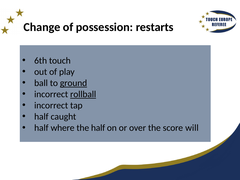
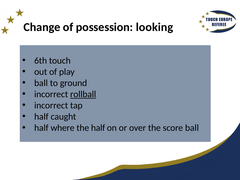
restarts: restarts -> looking (155, 27)
ground underline: present -> none (74, 83)
score will: will -> ball (192, 128)
